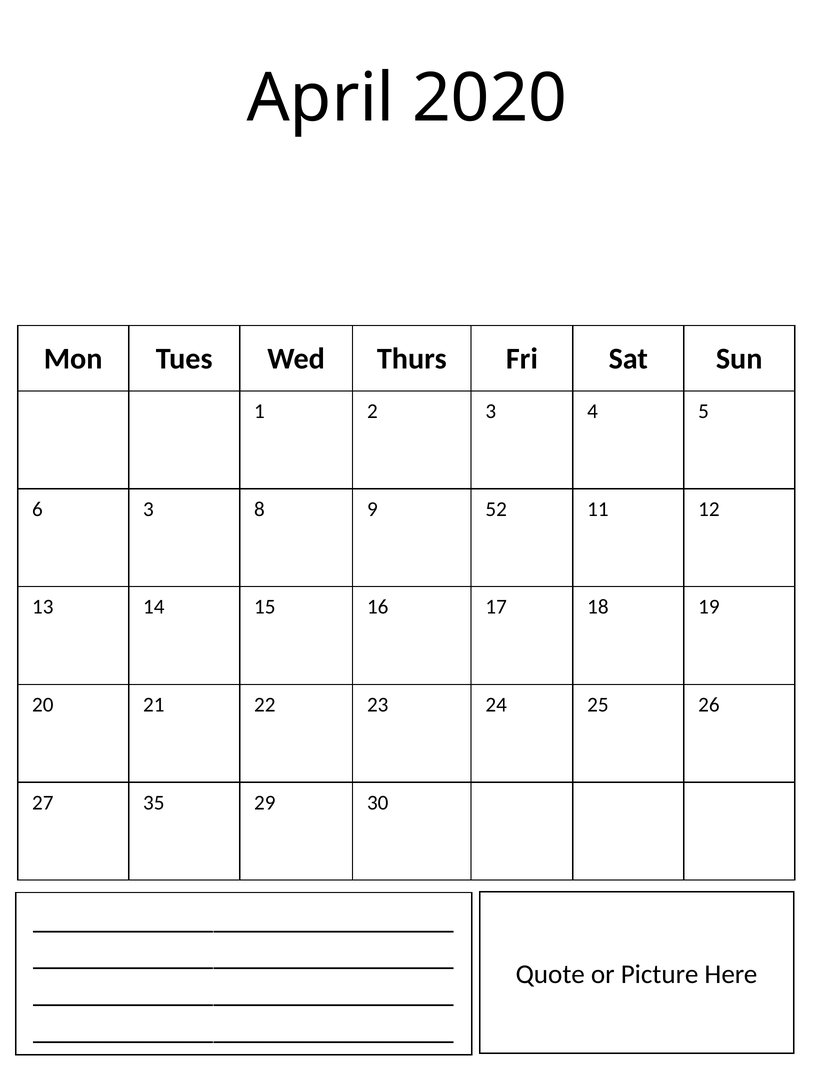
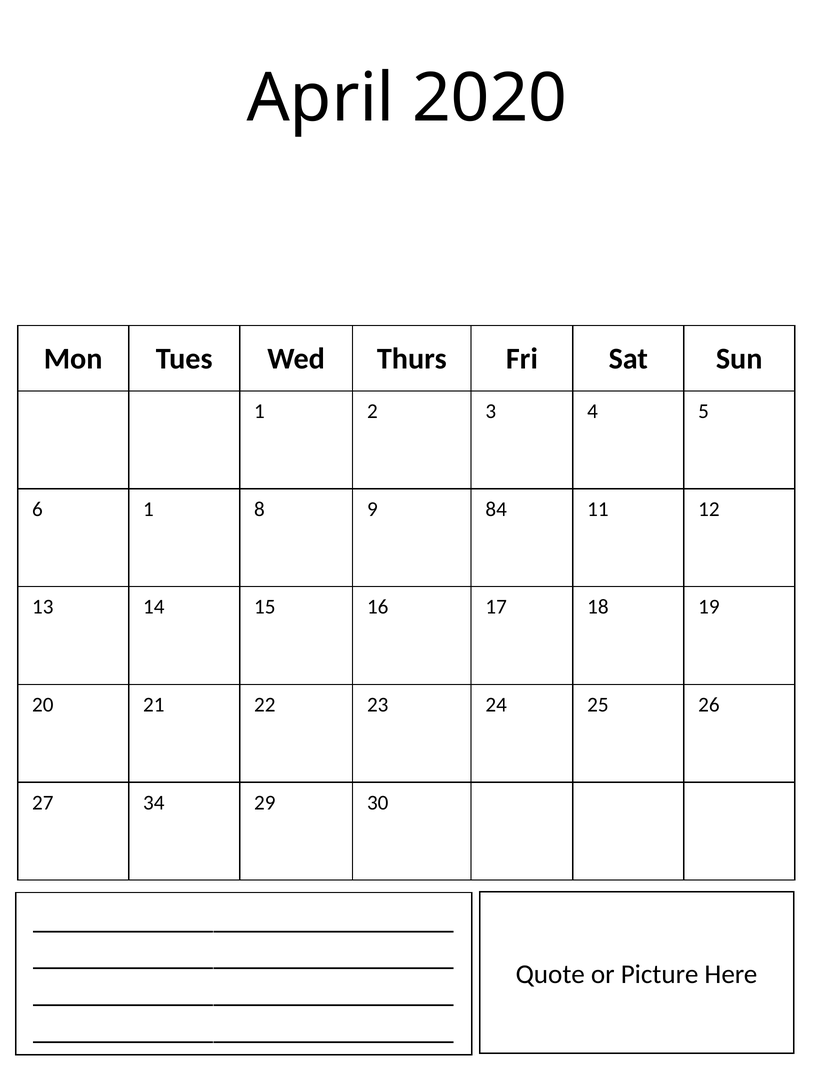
6 3: 3 -> 1 (148, 509)
52: 52 -> 84 (496, 509)
35: 35 -> 34 (154, 803)
